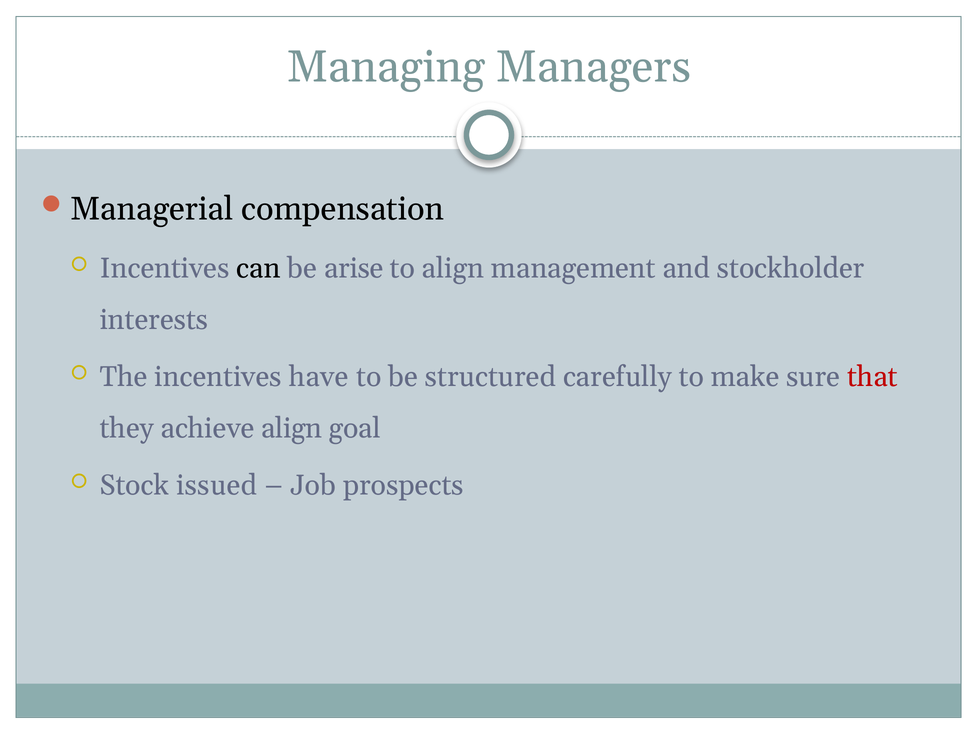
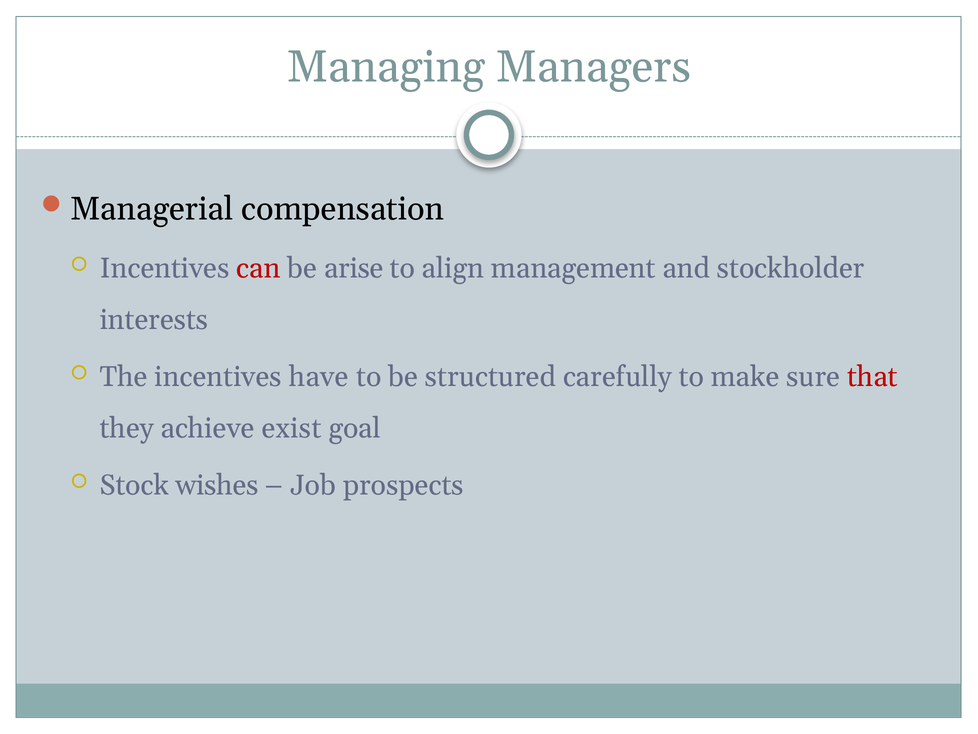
can colour: black -> red (259, 268)
achieve align: align -> exist (291, 428)
issued: issued -> wishes (217, 485)
